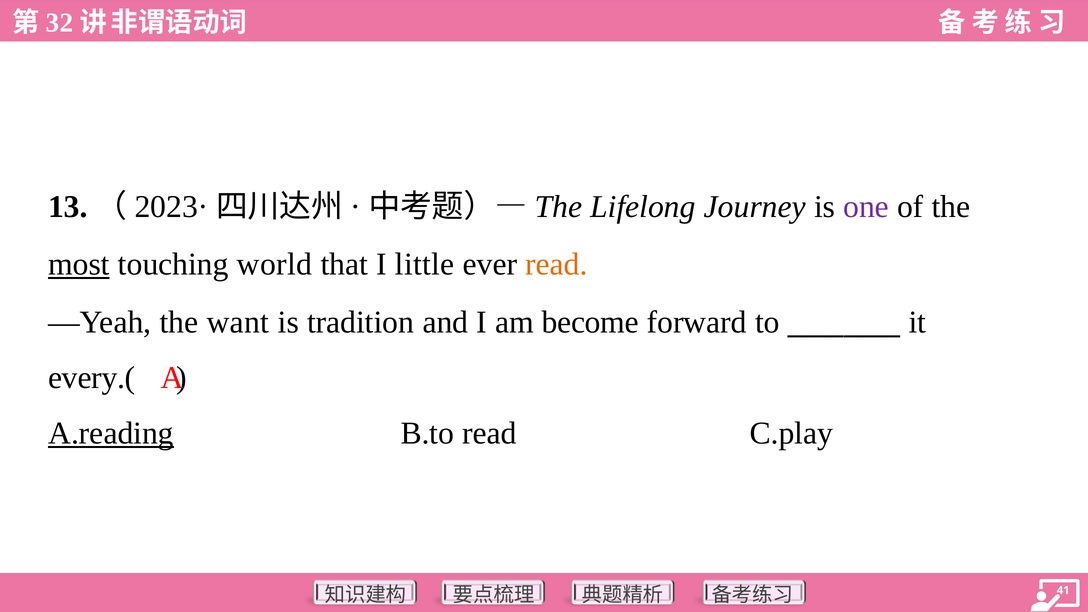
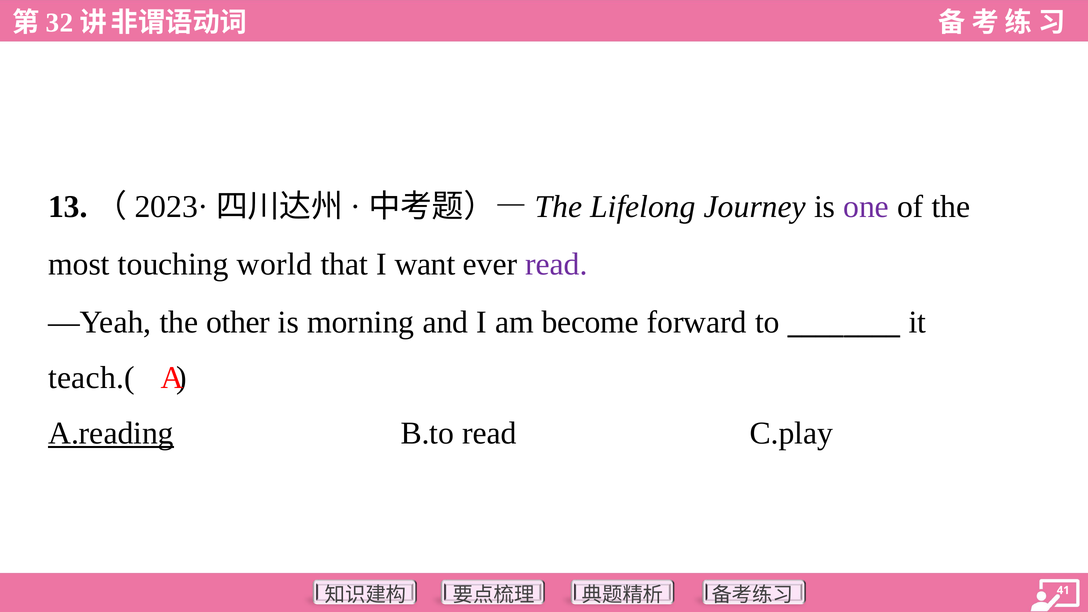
most underline: present -> none (79, 264)
little: little -> want (425, 264)
read colour: orange -> purple (557, 264)
want: want -> other (238, 322)
tradition: tradition -> morning (361, 322)
every.(: every.( -> teach.( (91, 378)
